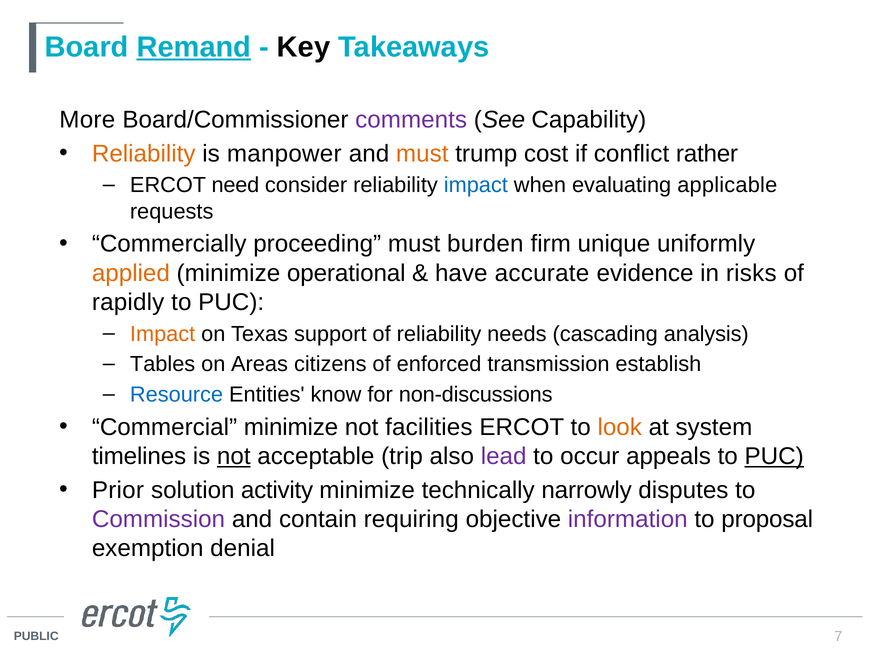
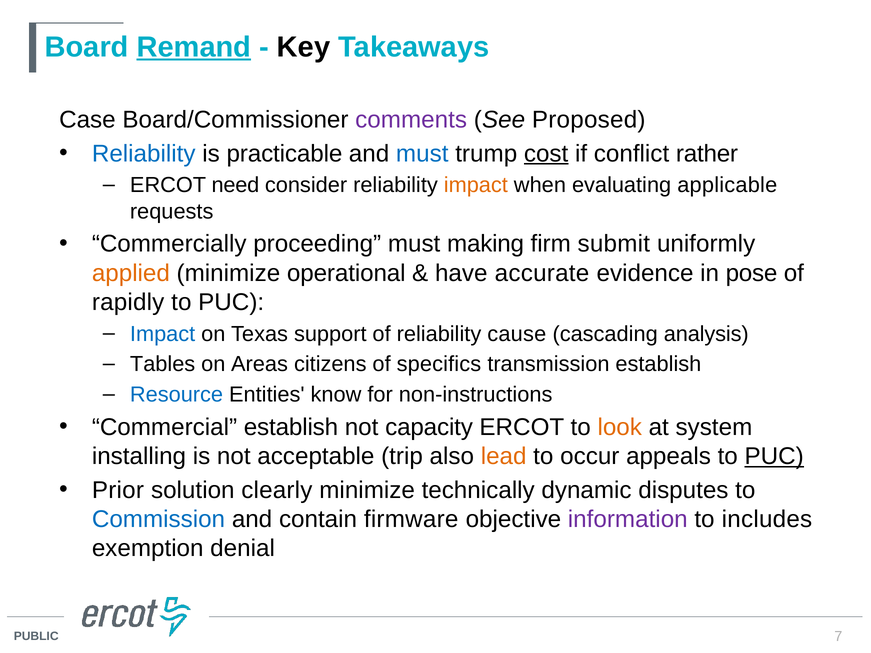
More: More -> Case (87, 120)
Capability: Capability -> Proposed (589, 120)
Reliability colour: orange -> blue (144, 154)
manpower: manpower -> practicable (284, 154)
must colour: orange -> blue (422, 154)
cost underline: none -> present (546, 154)
impact colour: blue -> orange (476, 185)
burden: burden -> making (486, 244)
unique: unique -> submit (614, 244)
risks: risks -> pose (752, 273)
Impact colour: orange -> blue (163, 334)
needs: needs -> cause (517, 334)
enforced: enforced -> specifics (439, 364)
non-discussions: non-discussions -> non-instructions (476, 395)
Commercial minimize: minimize -> establish (291, 428)
facilities: facilities -> capacity (429, 428)
timelines: timelines -> installing (139, 457)
not underline: present -> none (234, 457)
lead colour: purple -> orange (504, 457)
activity: activity -> clearly (277, 490)
narrowly: narrowly -> dynamic (587, 490)
Commission colour: purple -> blue (158, 519)
requiring: requiring -> firmware (411, 519)
proposal: proposal -> includes (767, 519)
